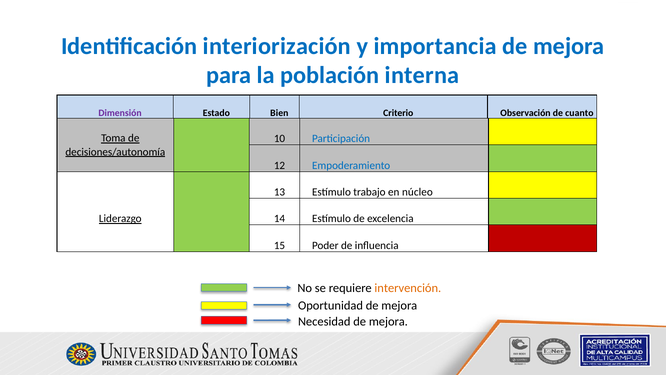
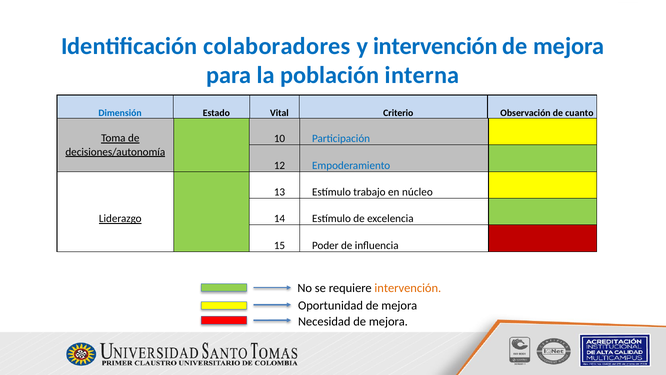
interiorización: interiorización -> colaboradores (277, 46)
y importancia: importancia -> intervención (435, 46)
Dimensión colour: purple -> blue (120, 113)
Bien: Bien -> Vital (279, 113)
